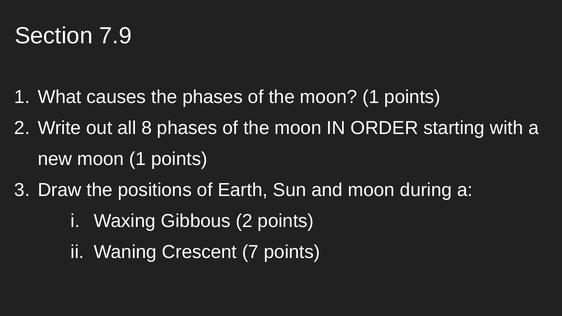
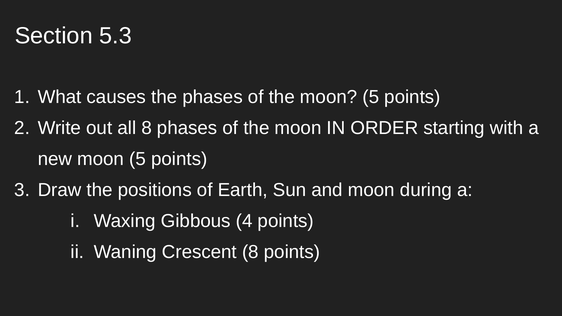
7.9: 7.9 -> 5.3 (115, 36)
the moon 1: 1 -> 5 (371, 97)
new moon 1: 1 -> 5 (138, 159)
Gibbous 2: 2 -> 4 (244, 221)
Crescent 7: 7 -> 8 (250, 252)
